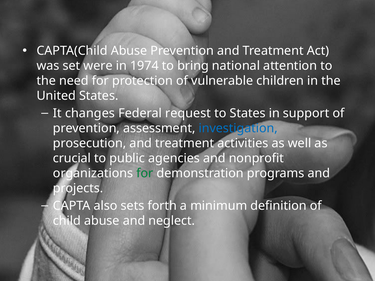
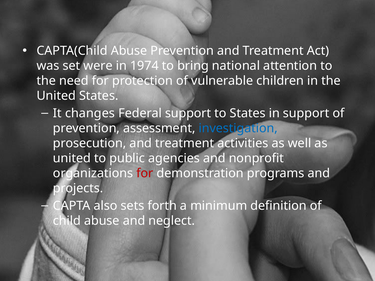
Federal request: request -> support (188, 113)
crucial: crucial -> united (72, 158)
for colour: green -> red (145, 173)
